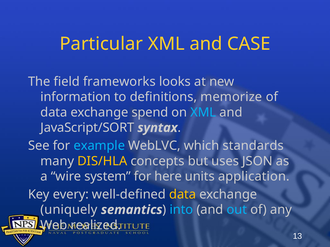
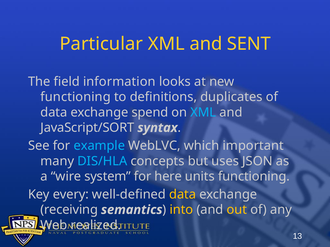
CASE: CASE -> SENT (249, 44)
frameworks: frameworks -> information (119, 82)
information: information -> functioning (76, 97)
memorize: memorize -> duplicates (231, 97)
standards: standards -> important (253, 146)
DIS/HLA colour: yellow -> light blue (102, 161)
units application: application -> functioning (254, 177)
uniquely: uniquely -> receiving (69, 210)
into colour: light blue -> yellow (181, 210)
out colour: light blue -> yellow (237, 210)
